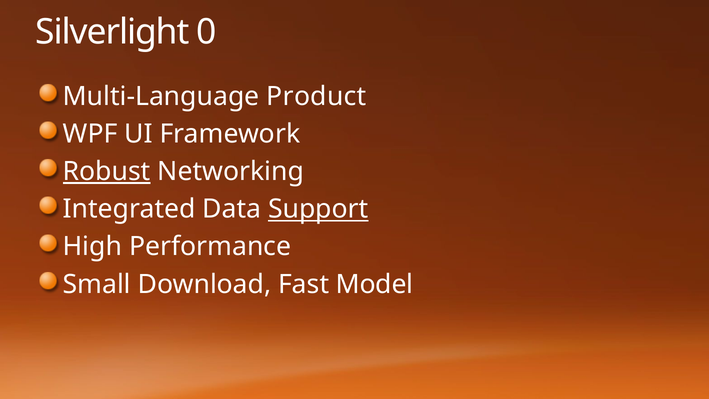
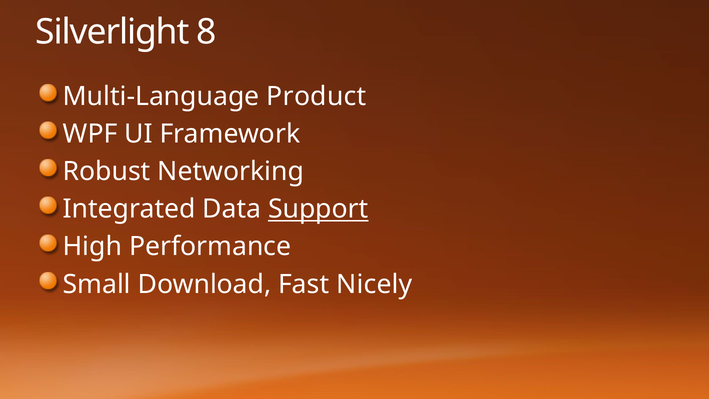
0: 0 -> 8 (207, 32)
Robust underline: present -> none (107, 171)
Model: Model -> Nicely (374, 284)
